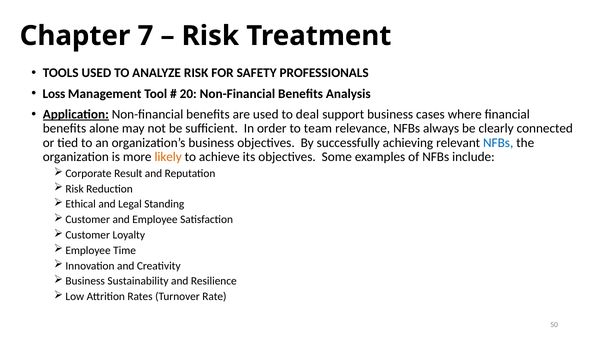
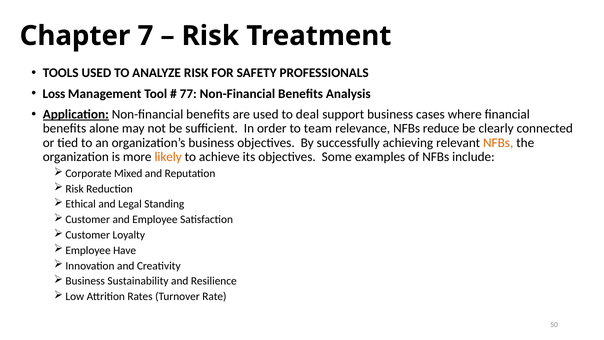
20: 20 -> 77 (188, 94)
always: always -> reduce (441, 128)
NFBs colour: blue -> orange (498, 143)
Result: Result -> Mixed (128, 173)
Time: Time -> Have (125, 250)
